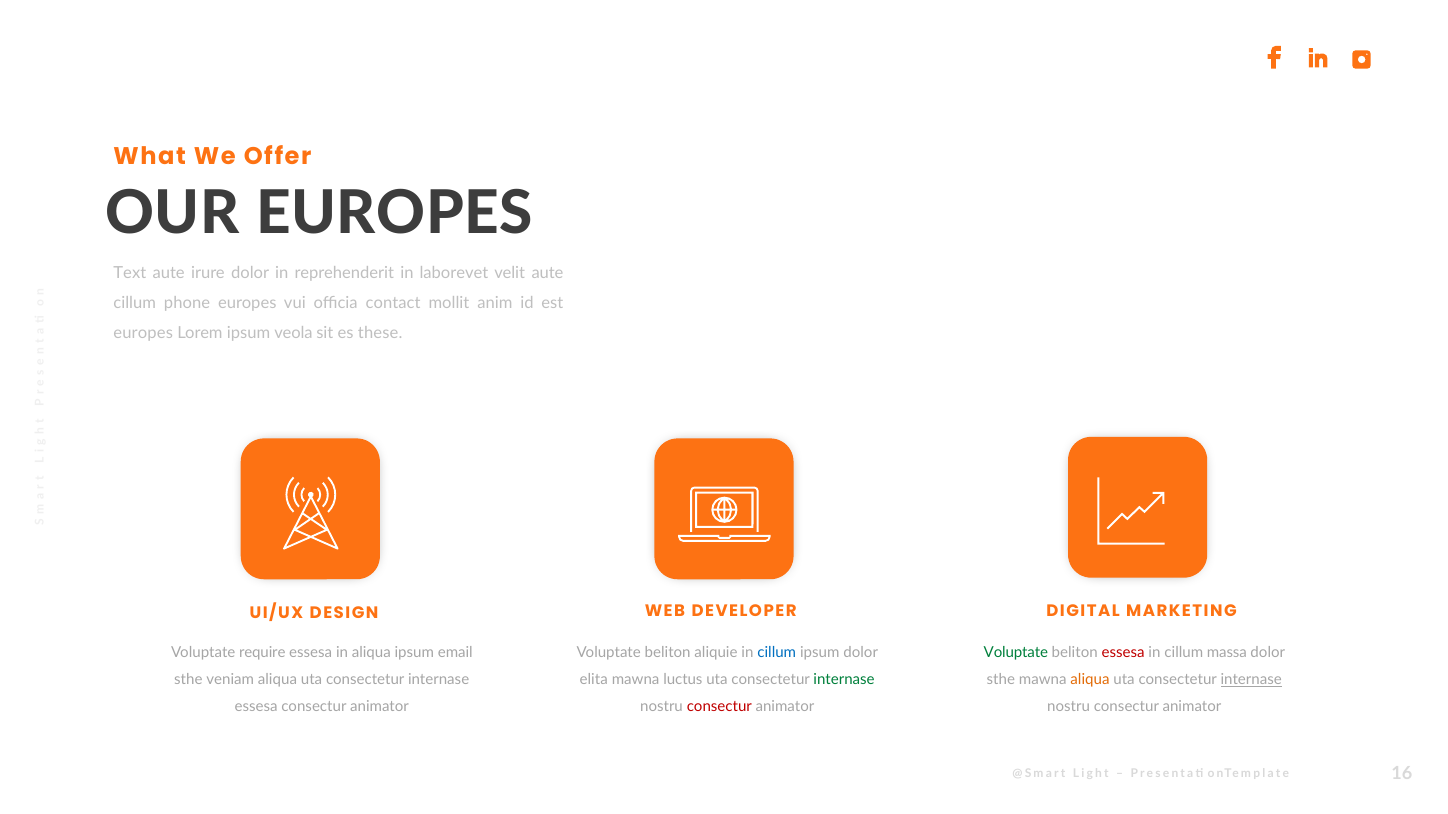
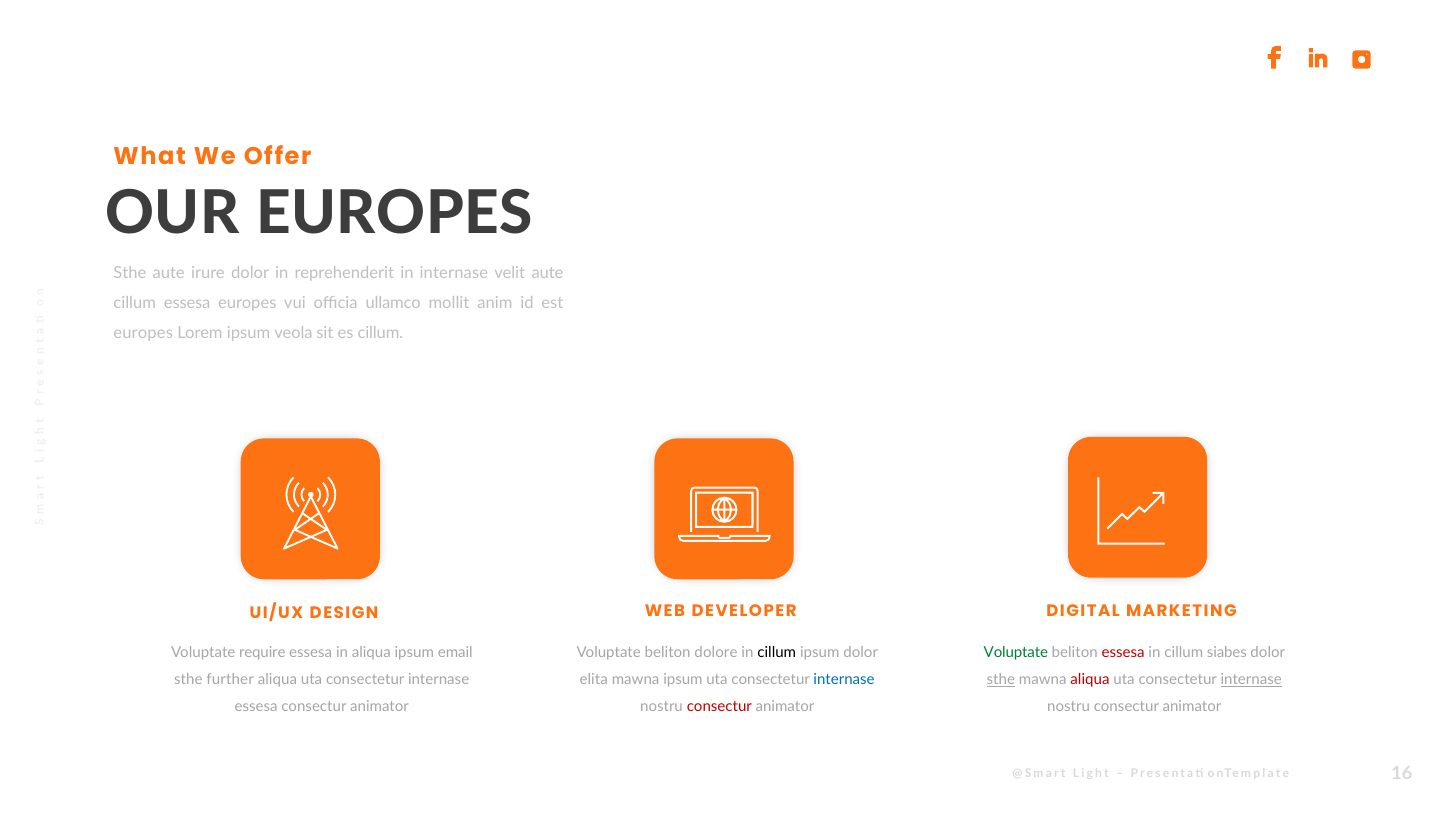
Text: Text -> Sthe (130, 273)
in laborevet: laborevet -> internase (454, 273)
cillum phone: phone -> essesa (187, 303)
contact: contact -> ullamco (393, 303)
es these: these -> cillum (380, 333)
aliquie: aliquie -> dolore (716, 653)
cillum colour: blue -> black (777, 653)
massa: massa -> siabes (1227, 653)
veniam: veniam -> further (230, 680)
mawna luctus: luctus -> ipsum (683, 680)
internase colour: green -> blue (844, 680)
sthe underline: none -> present (1001, 680)
aliqua colour: orange -> red (1090, 680)
